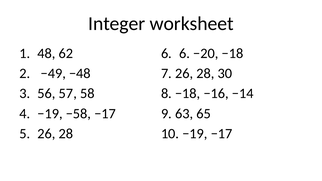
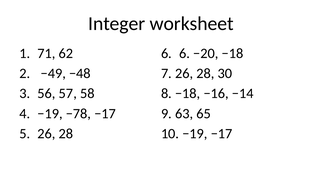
48: 48 -> 71 (46, 53)
−58: −58 -> −78 (78, 114)
